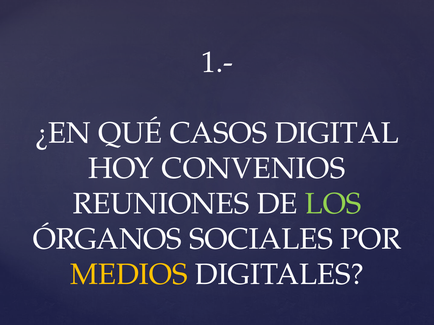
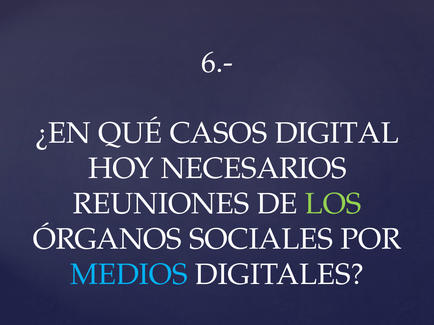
1.-: 1.- -> 6.- (217, 62)
CONVENIOS: CONVENIOS -> NECESARIOS (254, 169)
MEDIOS colour: yellow -> light blue (129, 275)
